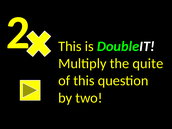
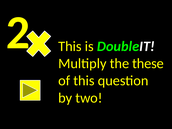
quite: quite -> these (148, 63)
